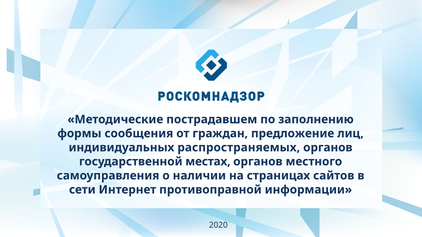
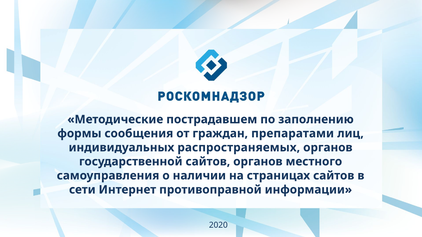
предложение: предложение -> препаратами (293, 134)
государственной местах: местах -> сайтов (208, 162)
